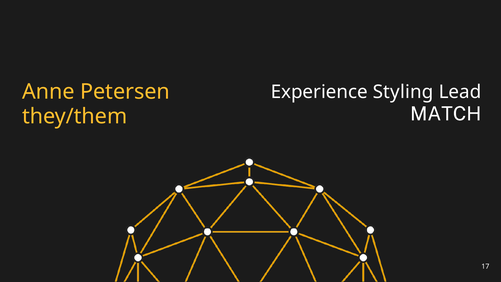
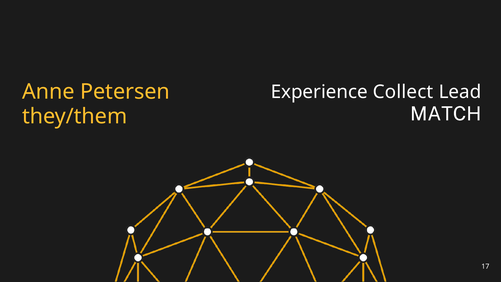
Styling: Styling -> Collect (403, 92)
